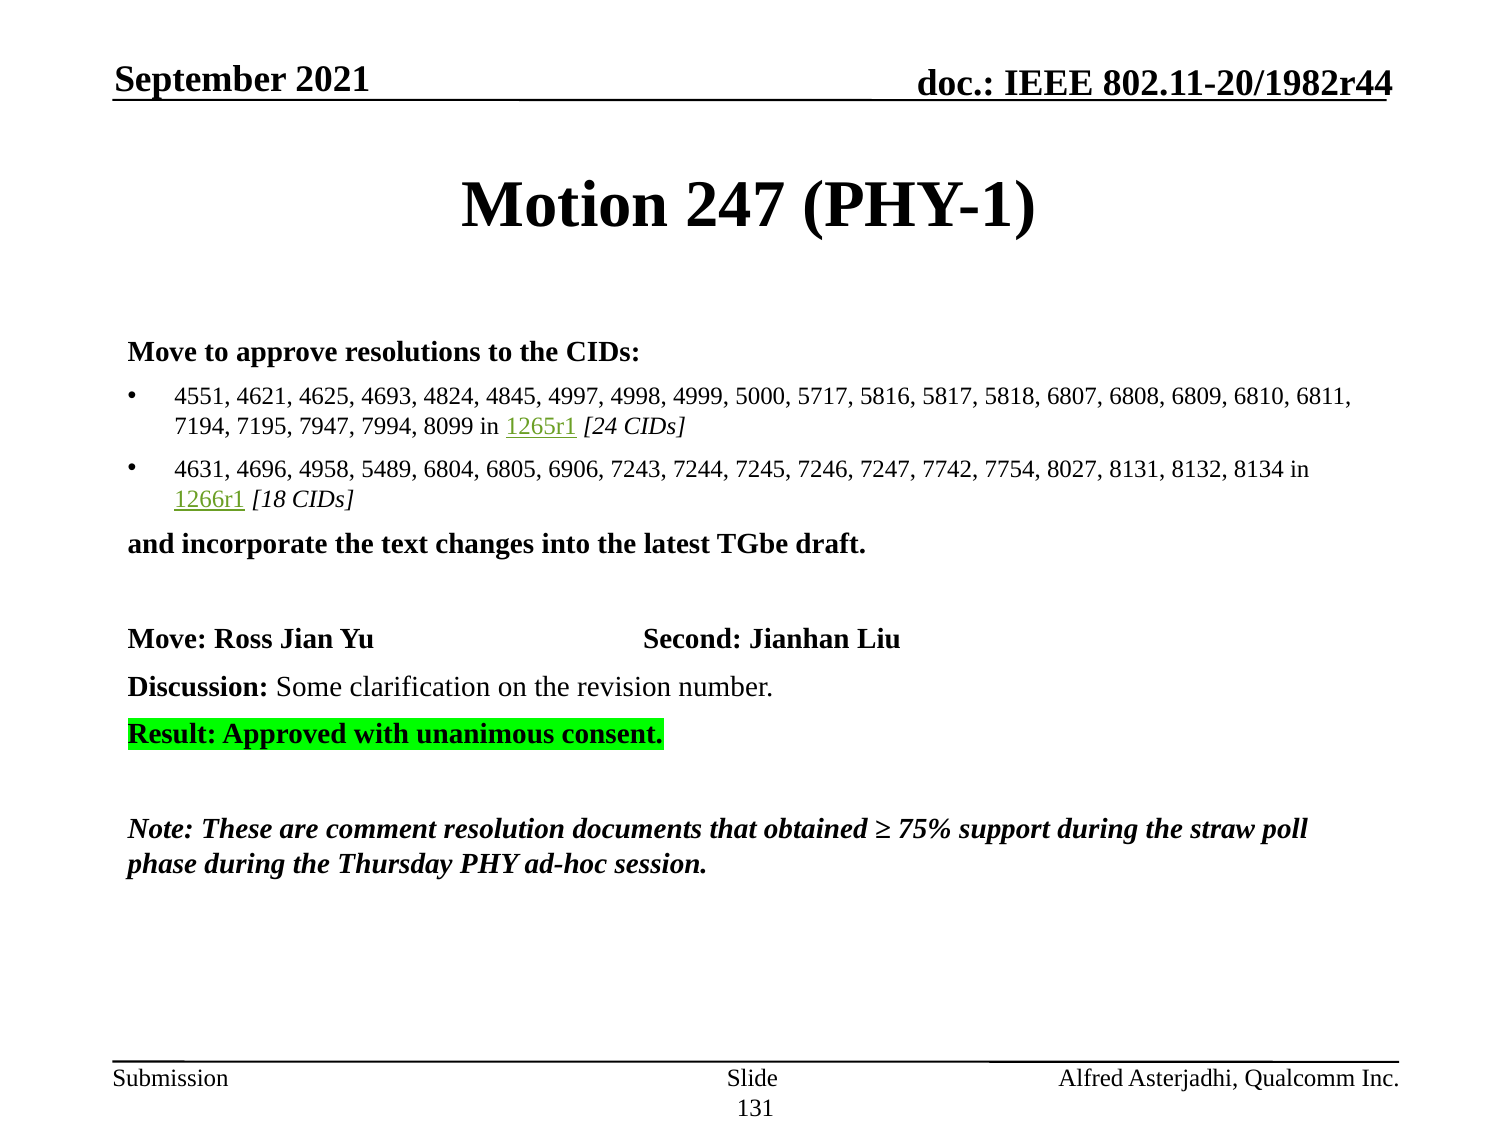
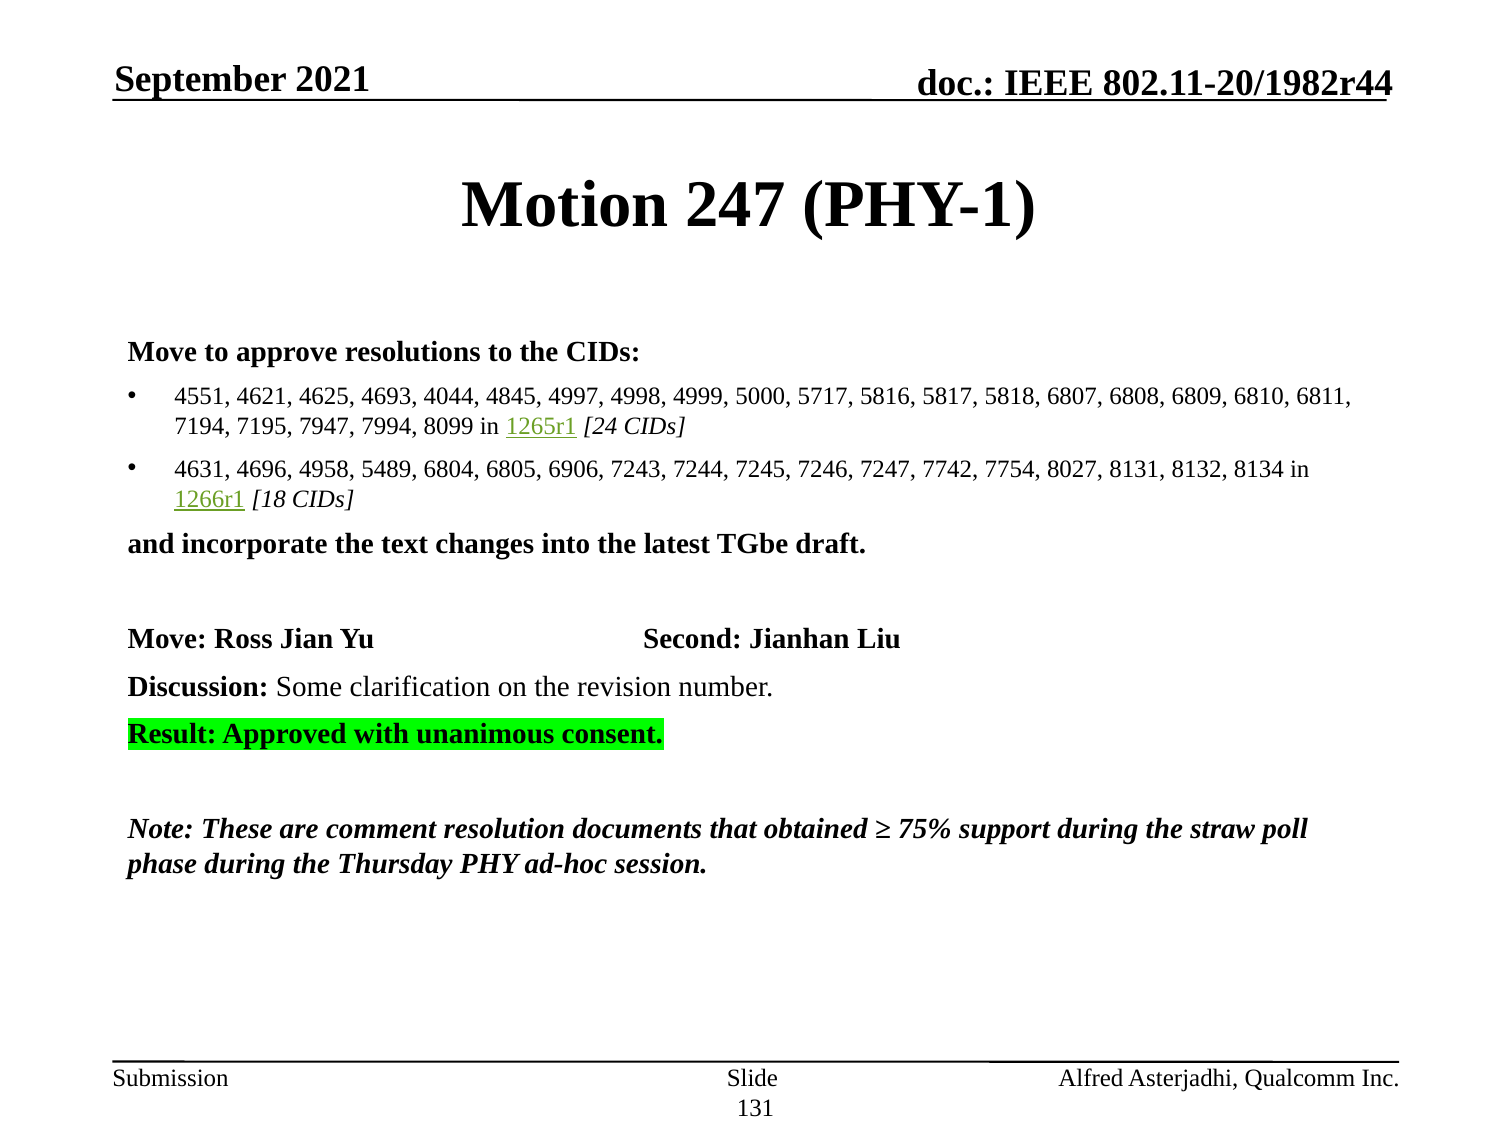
4824: 4824 -> 4044 (452, 397)
